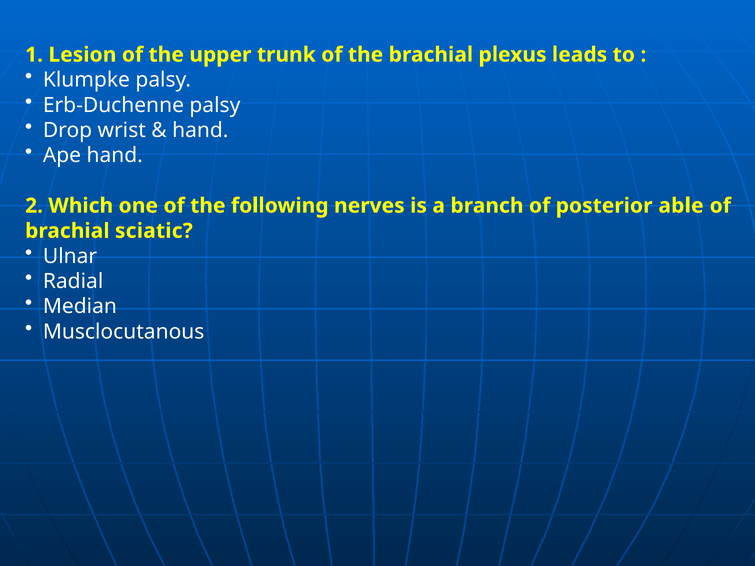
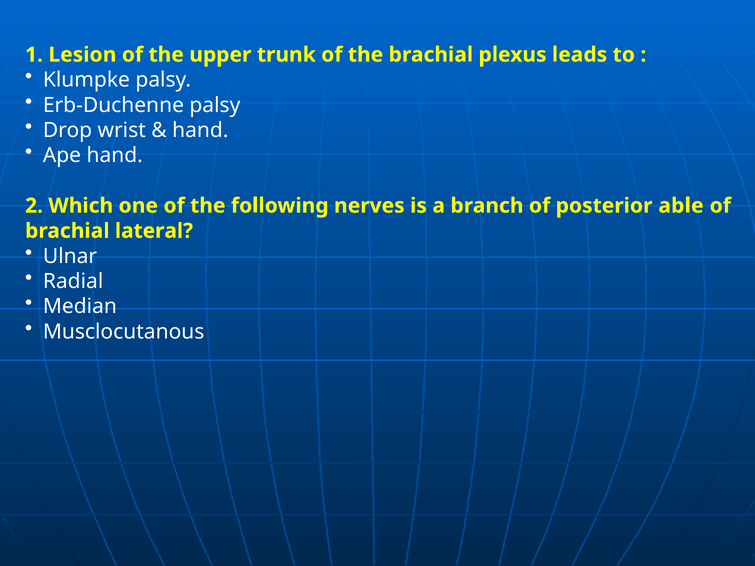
sciatic: sciatic -> lateral (154, 231)
